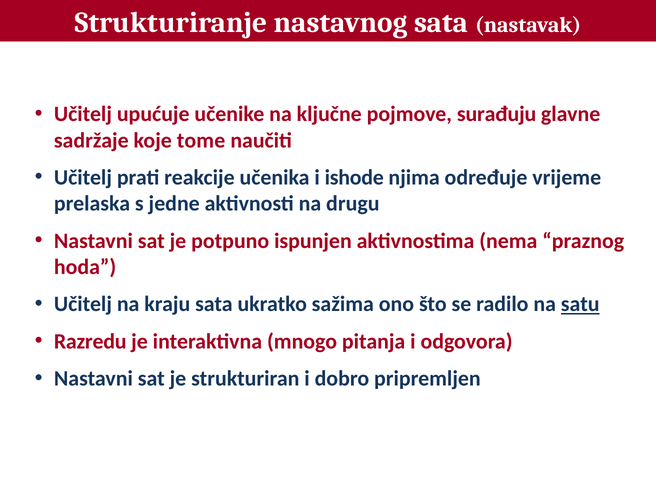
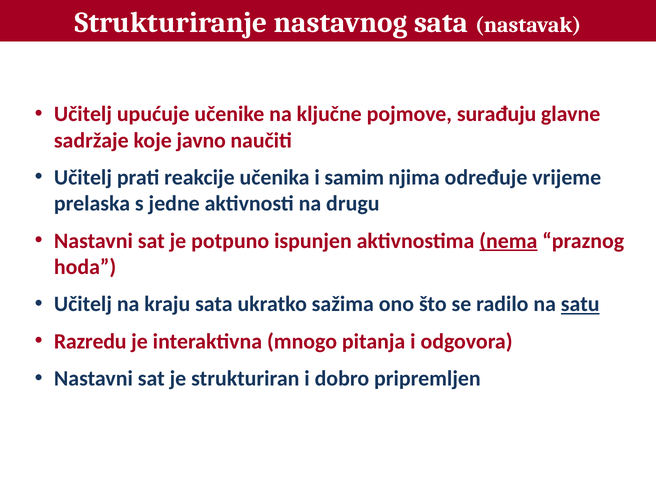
tome: tome -> javno (201, 140)
ishode: ishode -> samim (354, 177)
nema underline: none -> present (508, 241)
